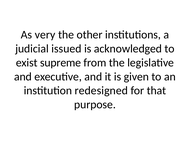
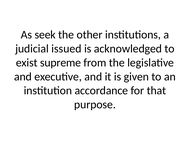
very: very -> seek (45, 35)
redesigned: redesigned -> accordance (101, 90)
